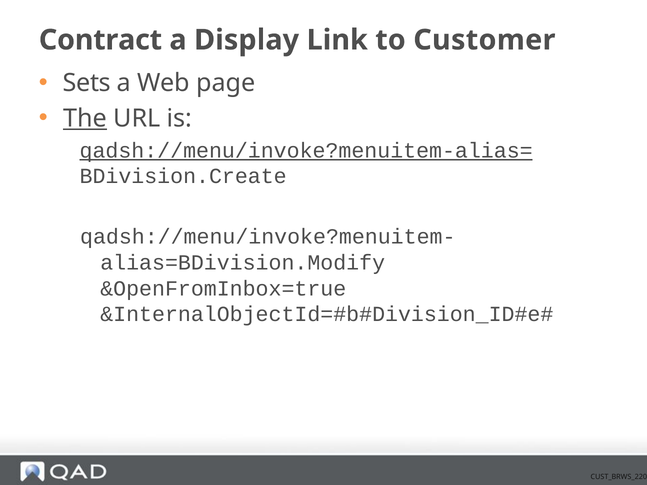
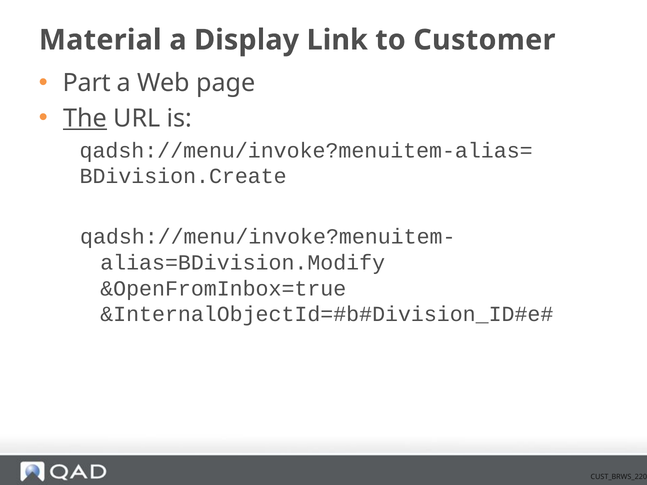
Contract: Contract -> Material (100, 40)
Sets: Sets -> Part (87, 83)
qadsh://menu/invoke?menuitem-alias= underline: present -> none (306, 151)
